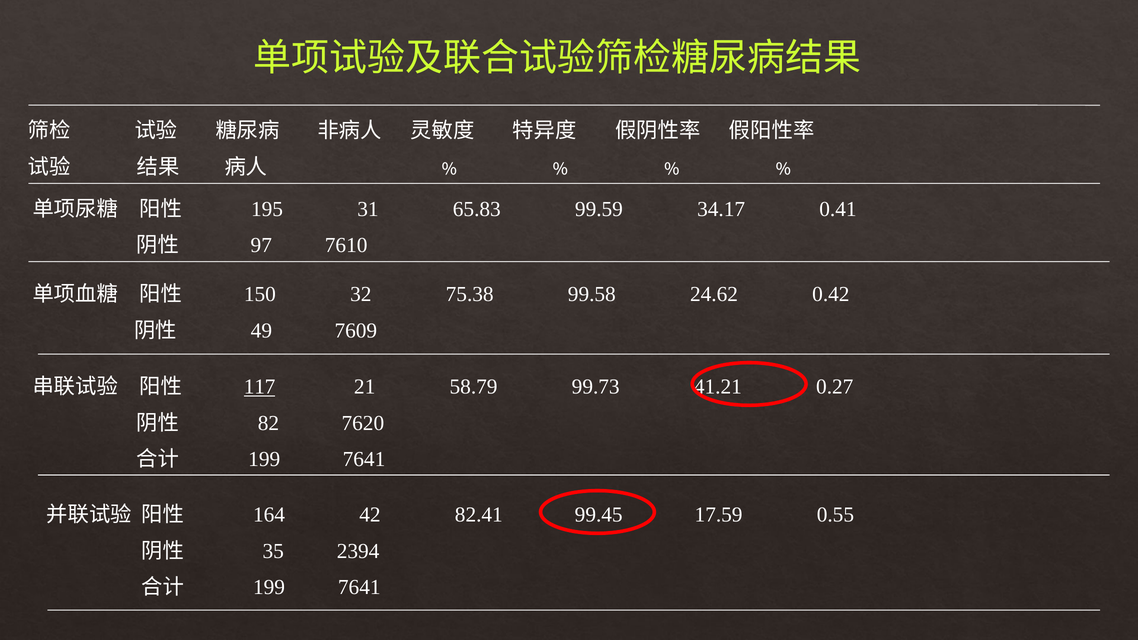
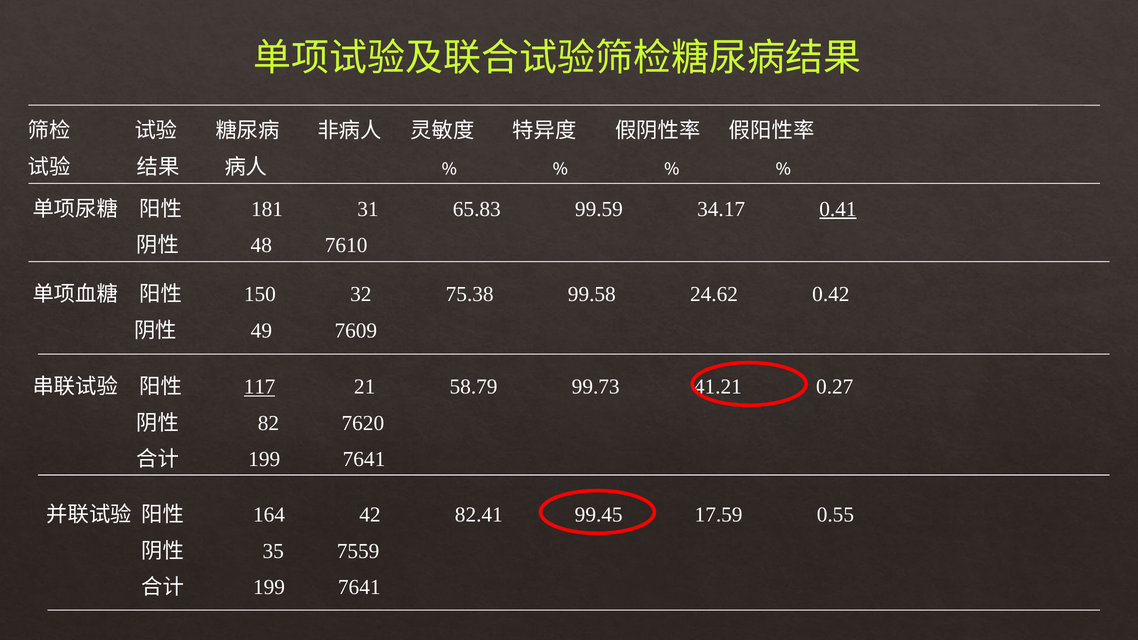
195: 195 -> 181 (267, 209)
0.41 underline: none -> present (838, 209)
97: 97 -> 48 (261, 245)
2394: 2394 -> 7559 (358, 551)
